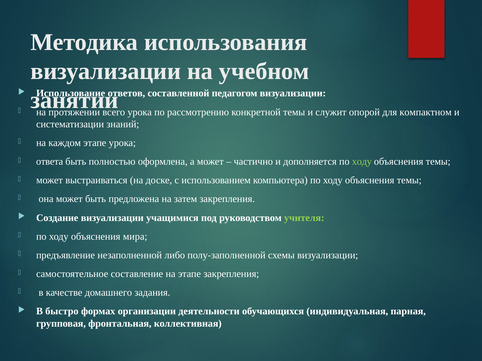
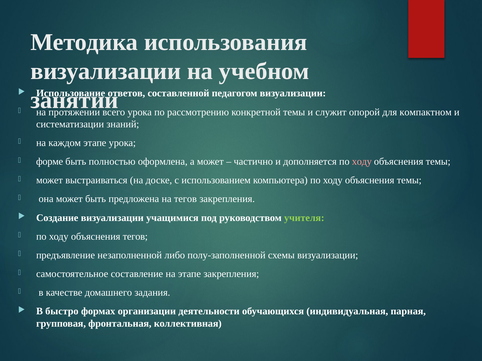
ответа: ответа -> форме (50, 162)
ходу colour: light green -> pink (362, 162)
на затем: затем -> тегов (185, 199)
объяснения мира: мира -> тегов (135, 237)
